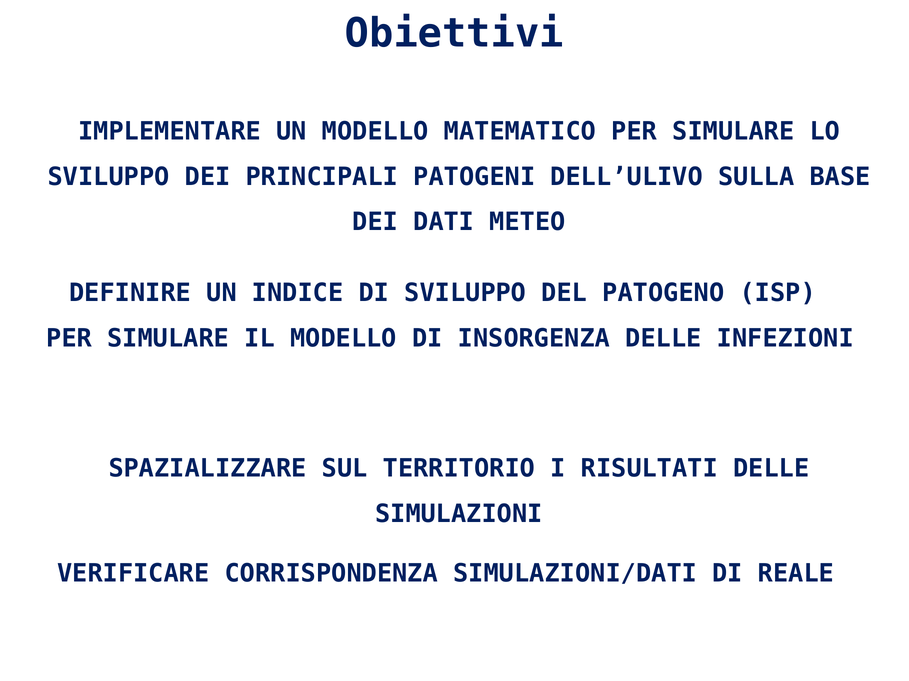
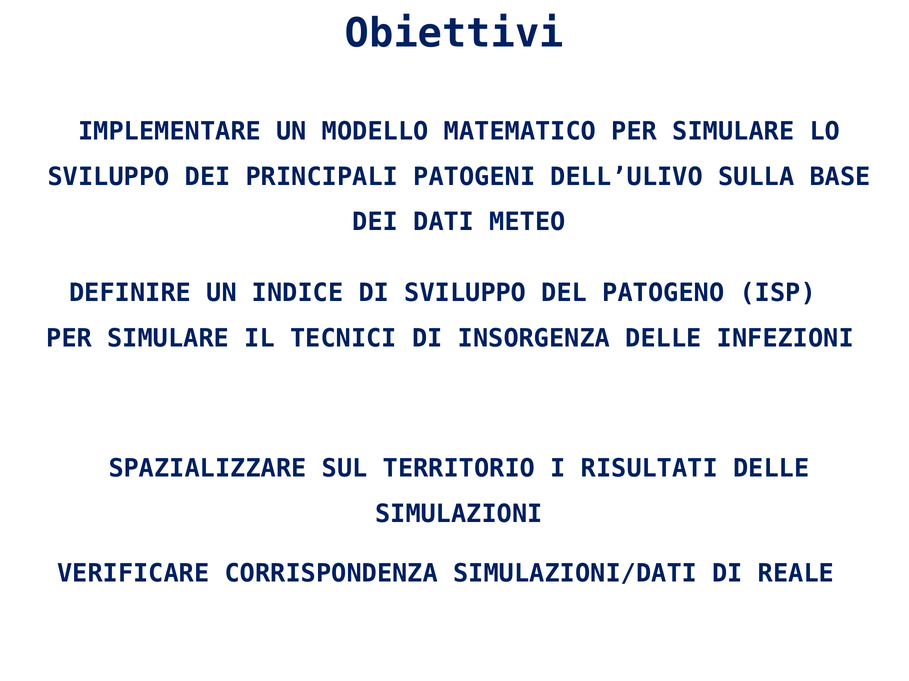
IL MODELLO: MODELLO -> TECNICI (343, 339)
